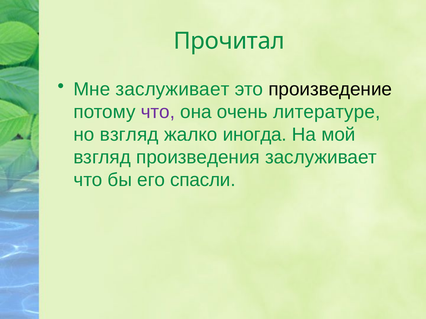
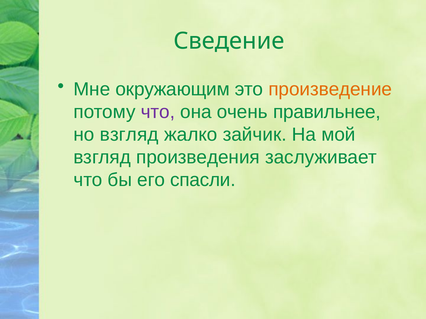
Прочитал: Прочитал -> Сведение (229, 41)
Мне заслуживает: заслуживает -> окружающим (173, 89)
произведение colour: black -> orange (330, 89)
литературе: литературе -> правильнее (327, 112)
иногда: иногда -> зайчик (255, 135)
